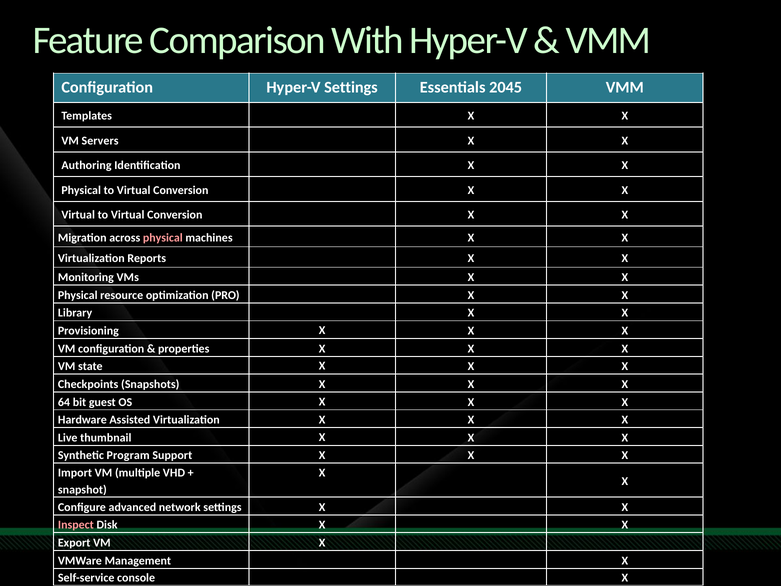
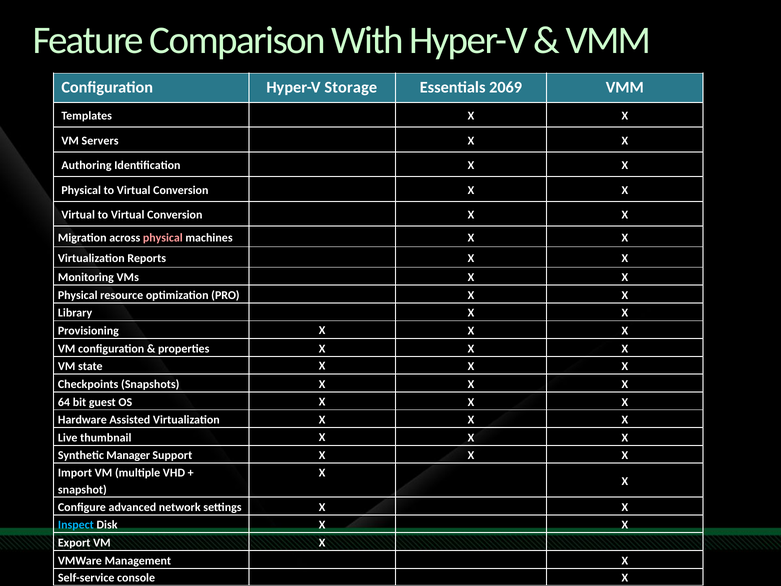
Hyper-V Settings: Settings -> Storage (351, 87)
2045: 2045 -> 2069 (506, 87)
Program: Program -> Manager (128, 455)
Inspect colour: pink -> light blue (76, 525)
